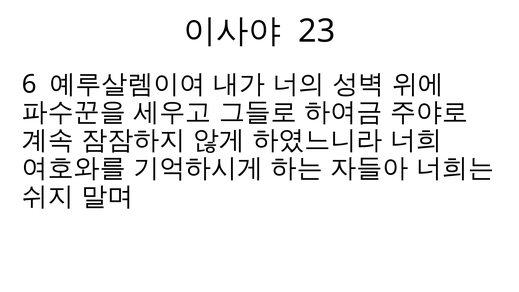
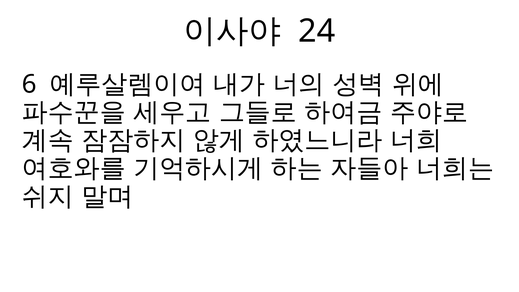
23: 23 -> 24 (317, 31)
